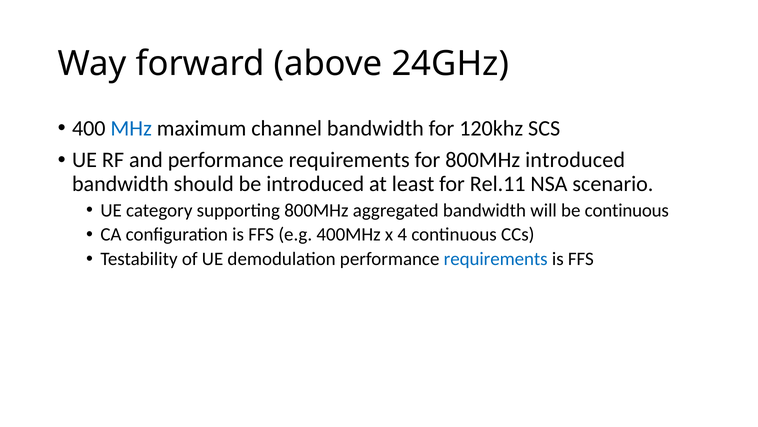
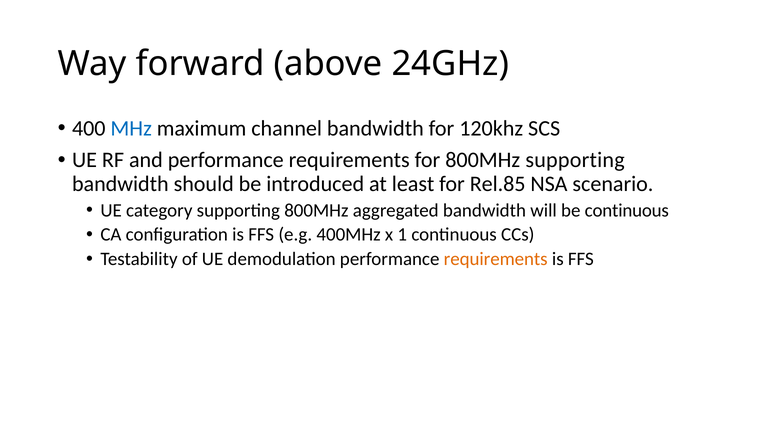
800MHz introduced: introduced -> supporting (575, 160)
Rel.11: Rel.11 -> Rel.85 (498, 184)
4: 4 -> 1 (402, 234)
requirements colour: blue -> orange (496, 259)
